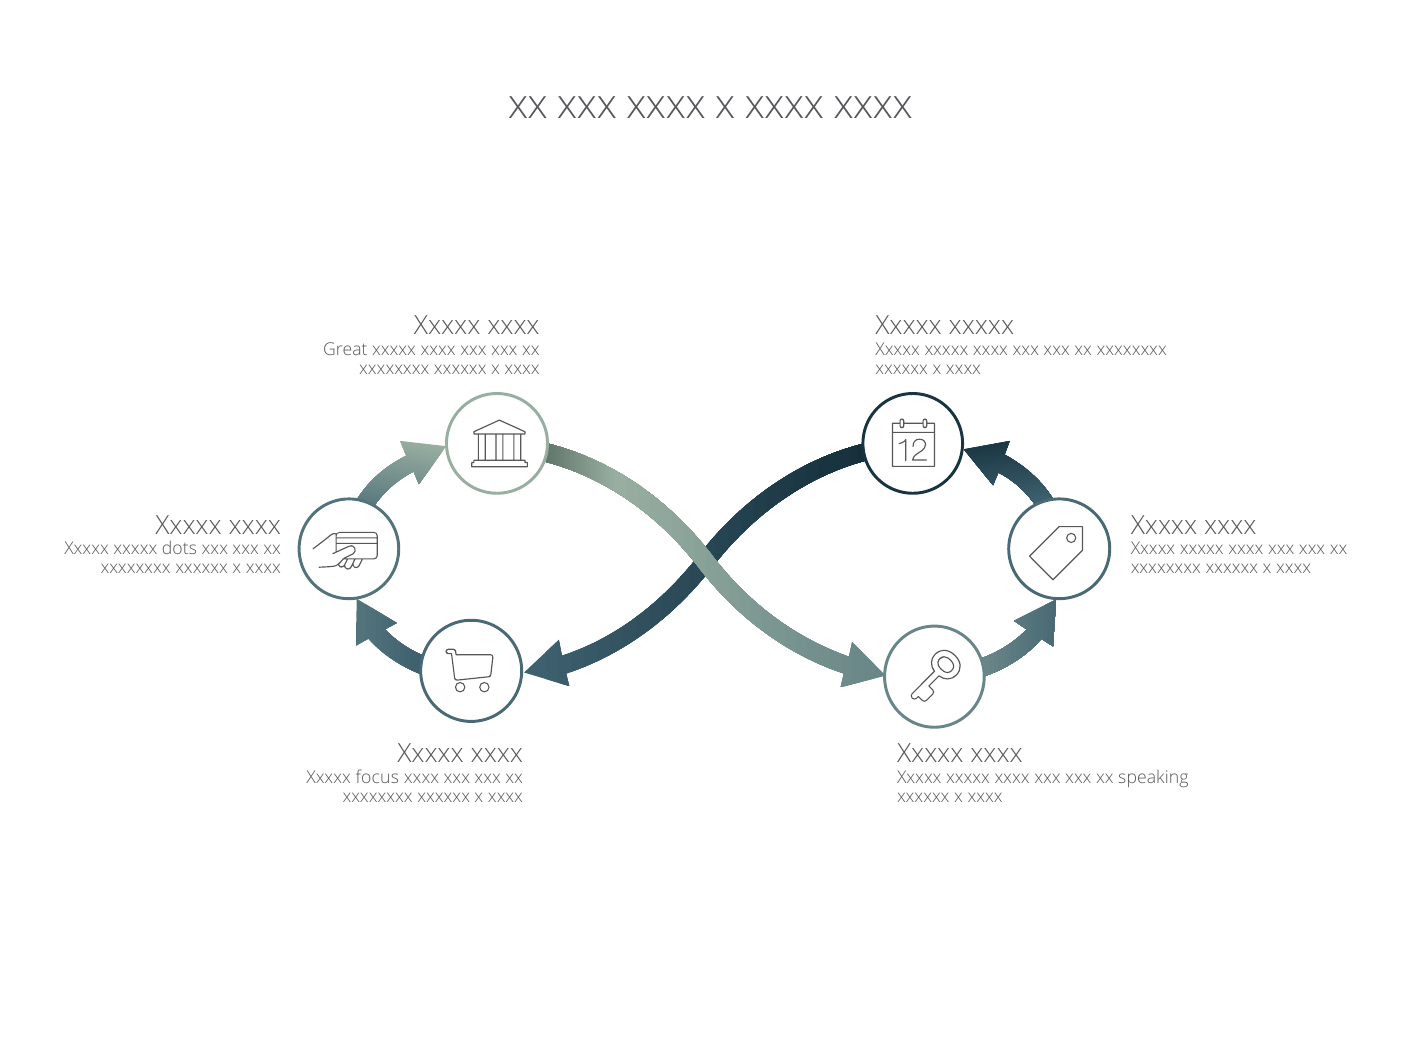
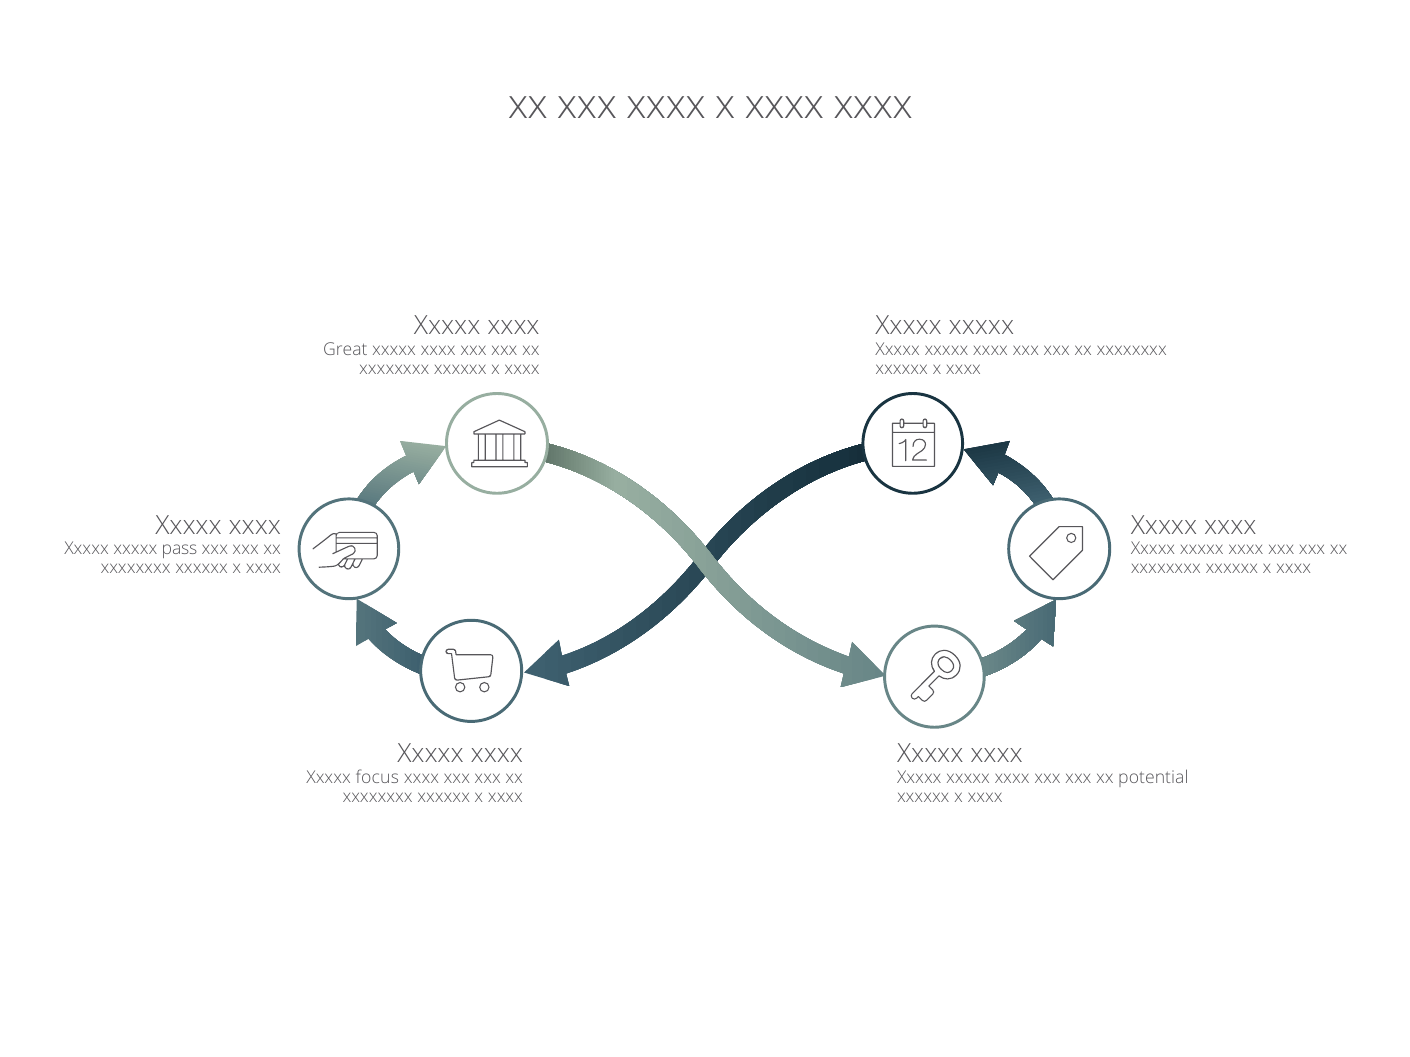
dots: dots -> pass (180, 549)
speaking: speaking -> potential (1153, 778)
